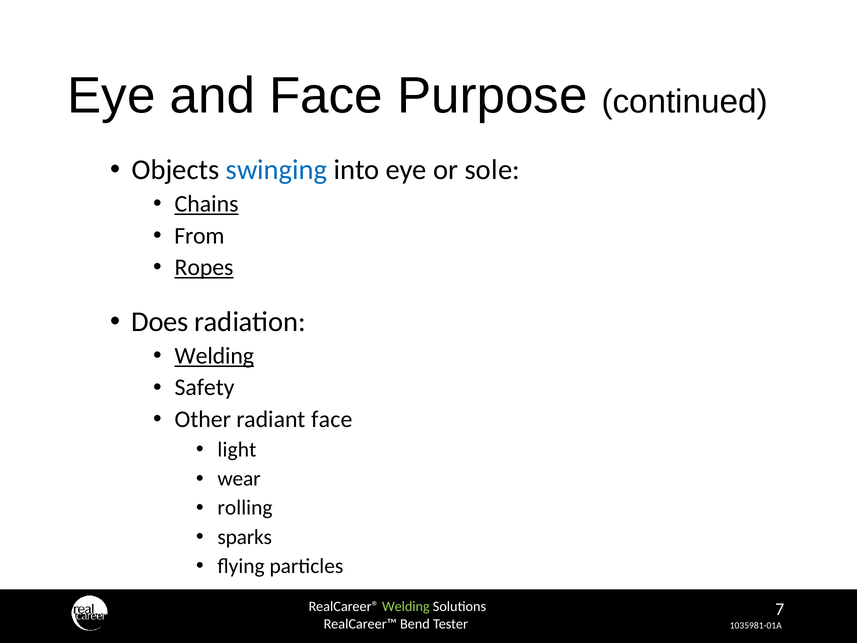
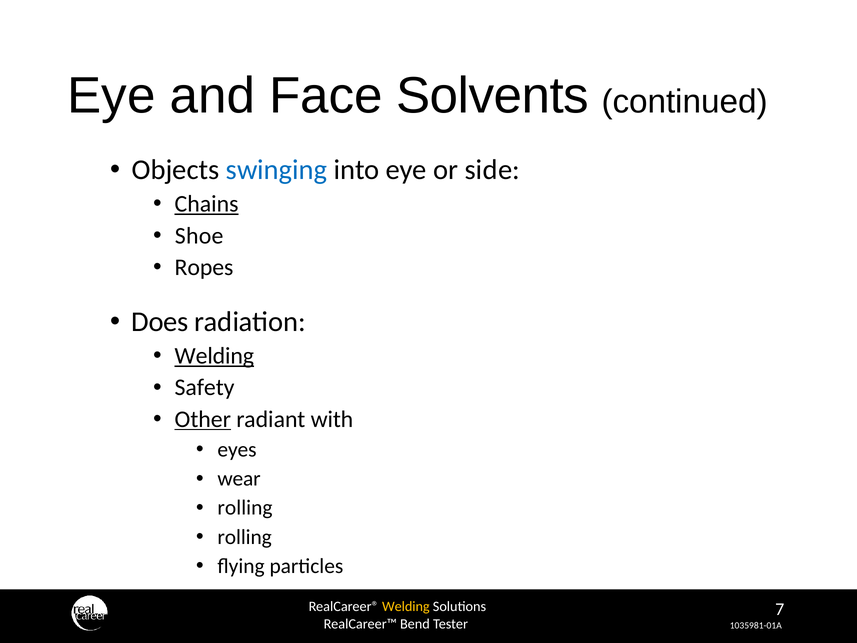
Purpose: Purpose -> Solvents (493, 96)
sole: sole -> side (492, 170)
From: From -> Shoe (199, 236)
Ropes underline: present -> none (204, 267)
Other underline: none -> present (203, 419)
radiant face: face -> with (332, 419)
light: light -> eyes (237, 450)
sparks: sparks -> rolling (245, 537)
Welding colour: light green -> yellow (406, 606)
